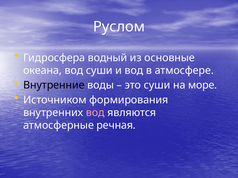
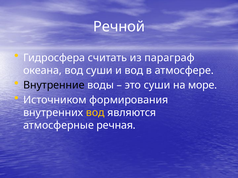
Руслом: Руслом -> Речной (119, 27)
водный: водный -> считать (107, 58)
основные: основные -> параграф (169, 58)
вод colour: pink -> yellow (95, 113)
